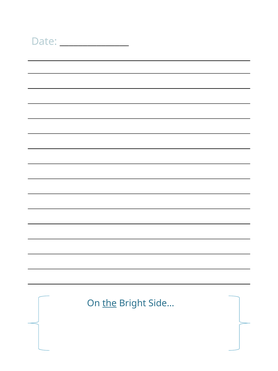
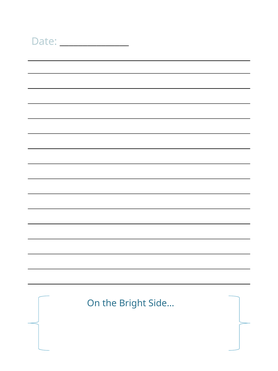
the underline: present -> none (110, 303)
